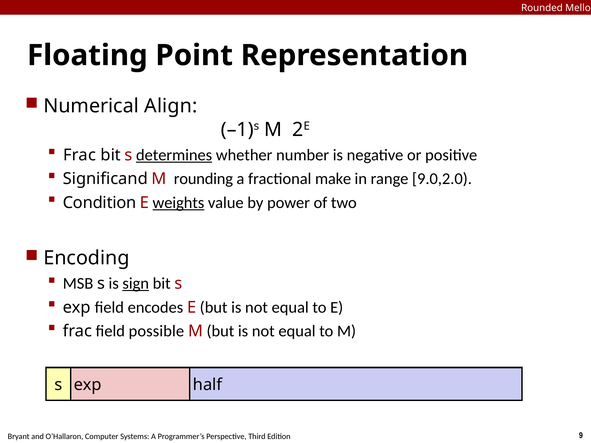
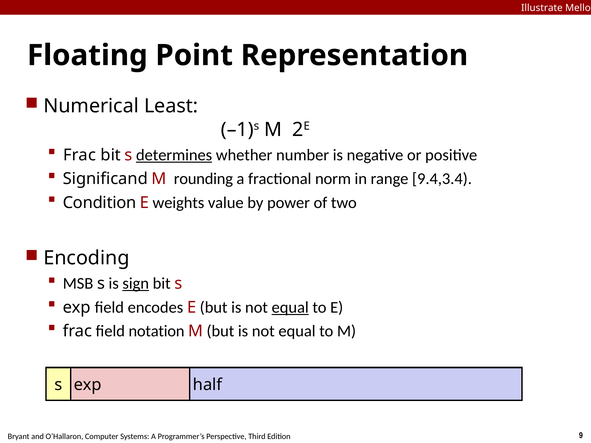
Rounded: Rounded -> Illustrate (542, 8)
Align: Align -> Least (171, 106)
make: make -> norm (333, 179)
9.0,2.0: 9.0,2.0 -> 9.4,3.4 (442, 179)
weights underline: present -> none (178, 203)
equal underline: none -> present (290, 308)
possible: possible -> notation (157, 331)
